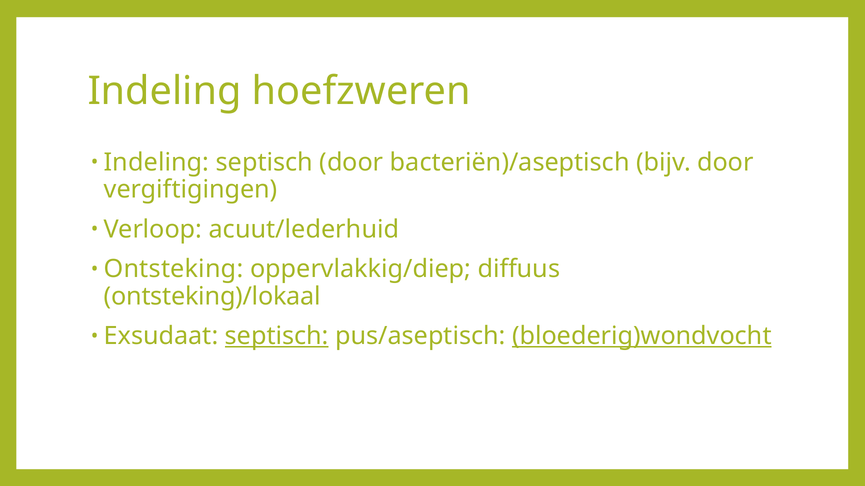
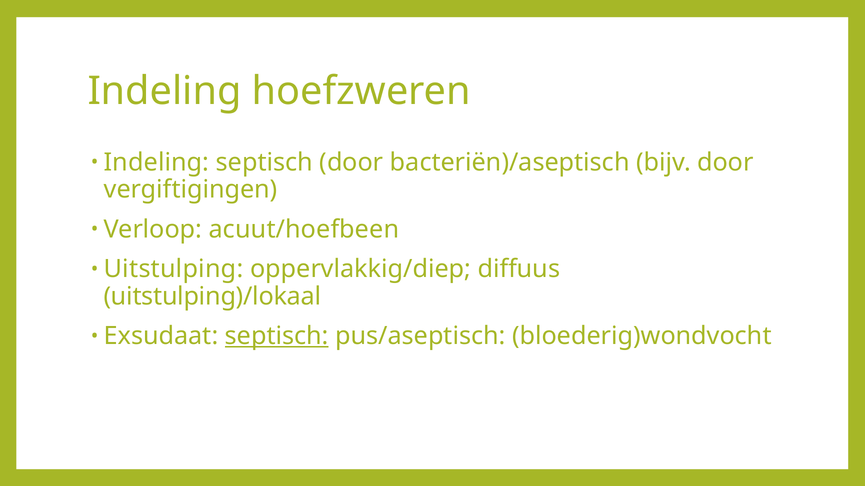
acuut/lederhuid: acuut/lederhuid -> acuut/hoefbeen (304, 230)
Ontsteking: Ontsteking -> Uitstulping (174, 269)
ontsteking)/lokaal: ontsteking)/lokaal -> uitstulping)/lokaal (212, 297)
bloederig)wondvocht underline: present -> none (642, 337)
